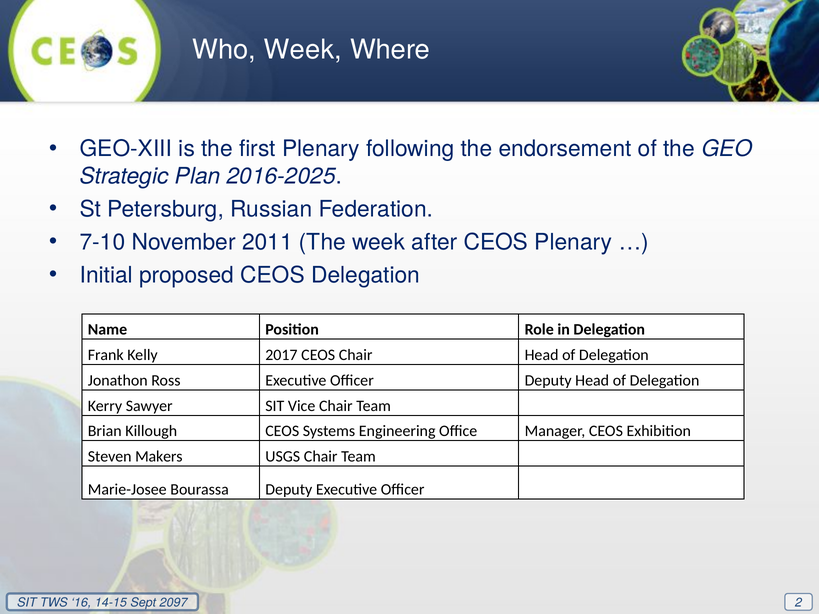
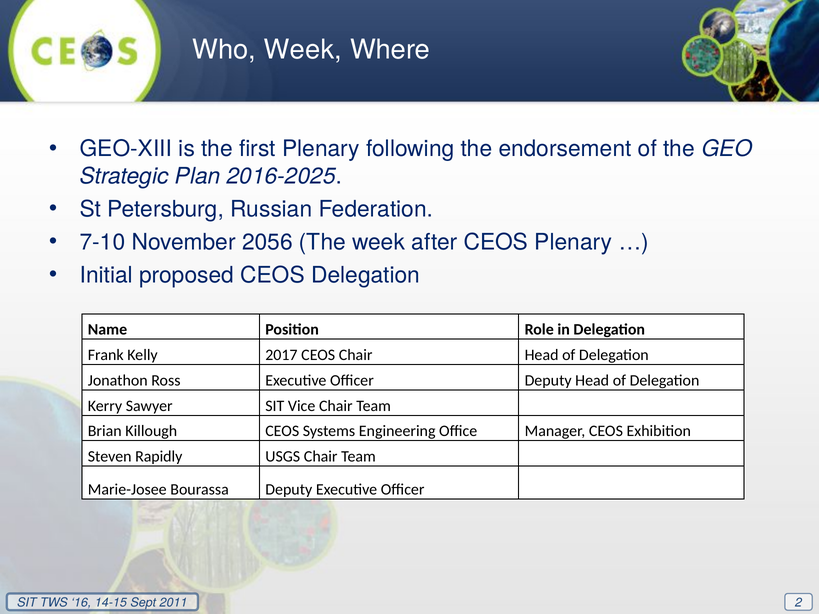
2011: 2011 -> 2056 (267, 242)
Makers: Makers -> Rapidly (159, 457)
2097: 2097 -> 2011 (174, 603)
